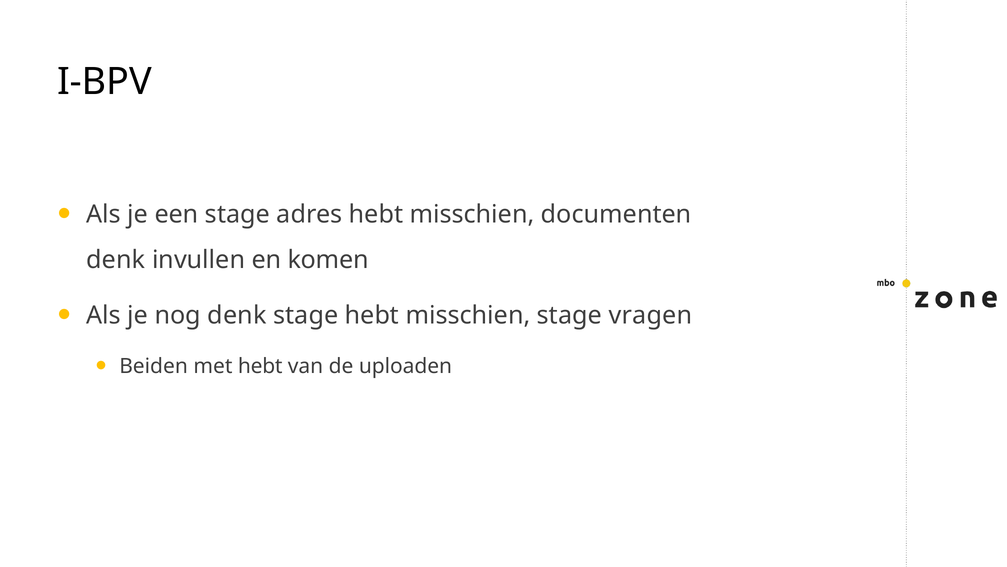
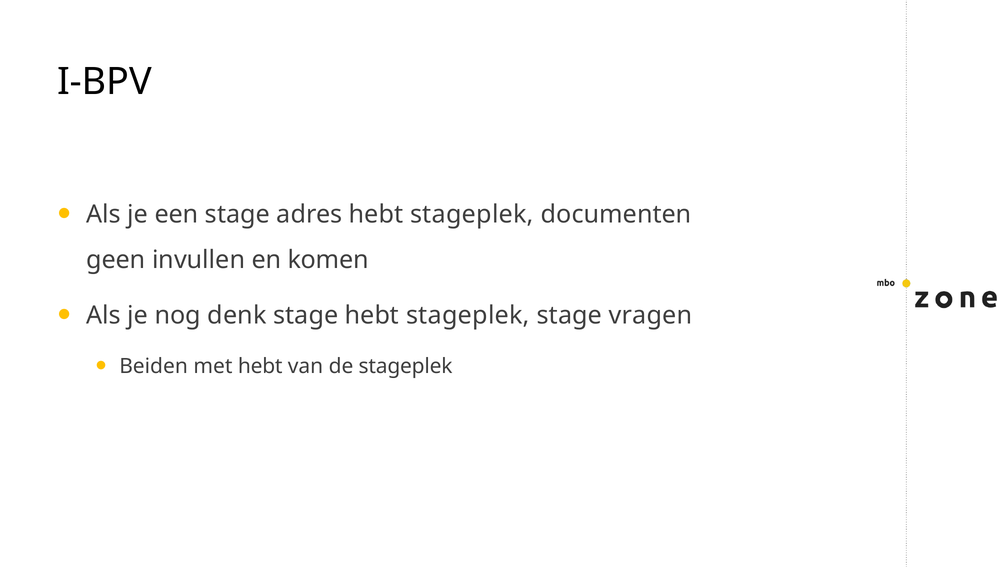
adres hebt misschien: misschien -> stageplek (472, 214)
denk: denk -> geen (116, 260)
stage hebt misschien: misschien -> stageplek (468, 315)
de uploaden: uploaden -> stageplek (406, 366)
